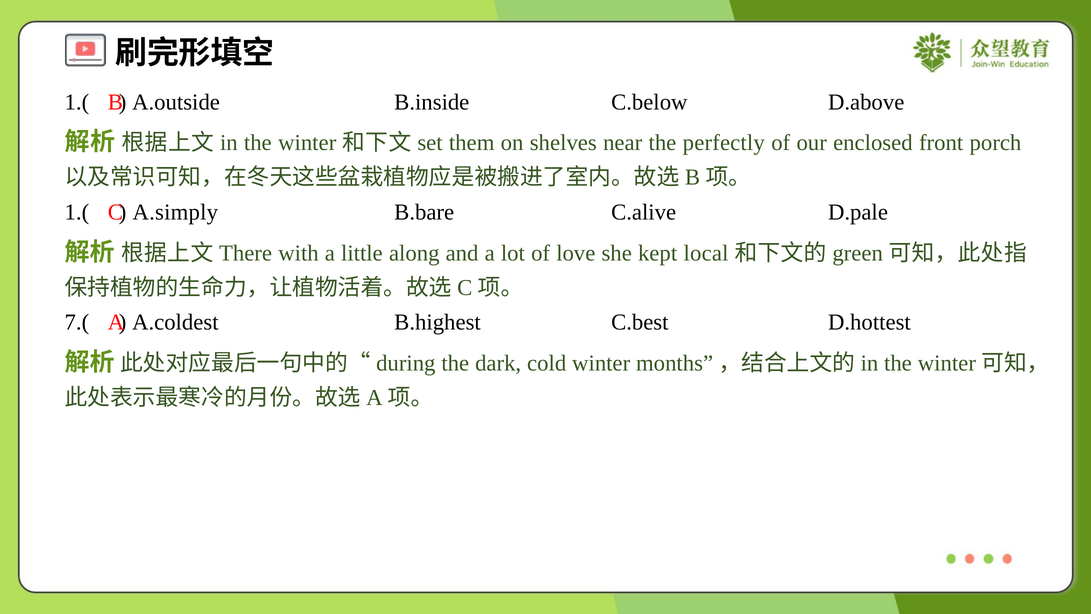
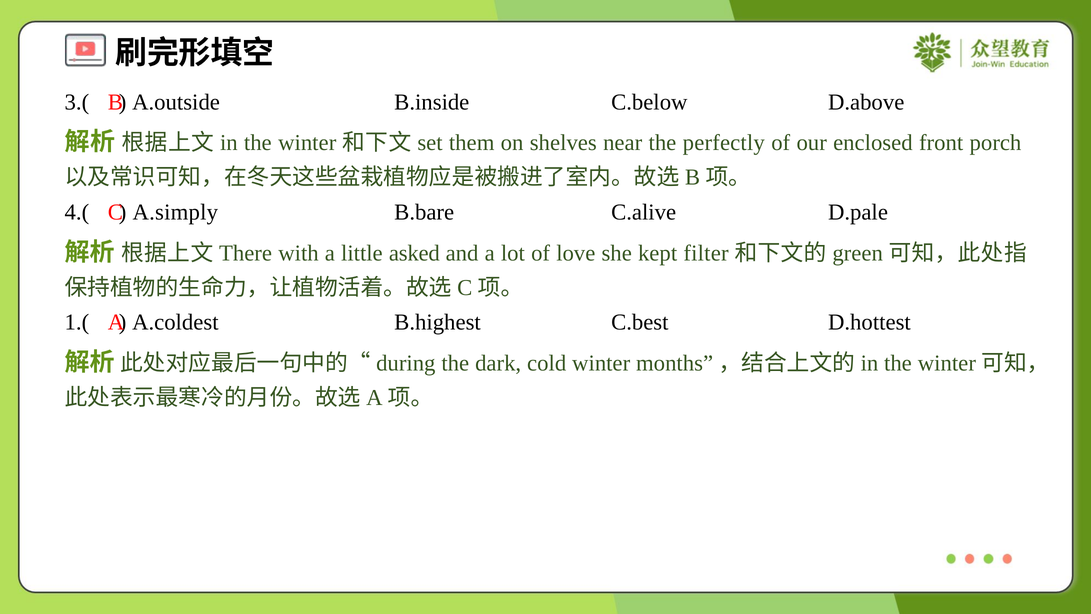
1.(: 1.( -> 3.( (77, 102)
1.(: 1.( -> 4.( (77, 212)
along: along -> asked (414, 253)
local: local -> filter (706, 253)
7.(: 7.( -> 1.( (77, 322)
